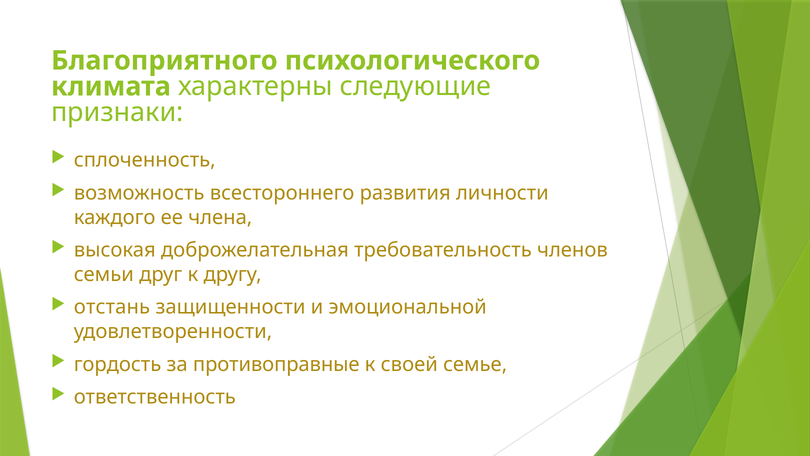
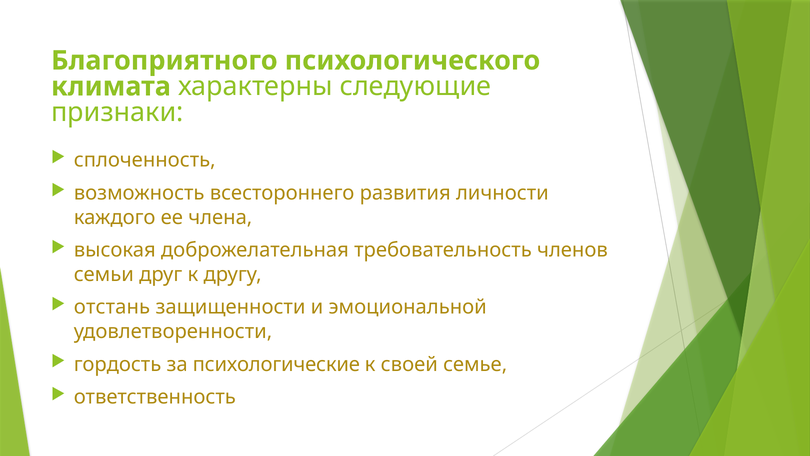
противоправные: противоправные -> психологические (276, 364)
